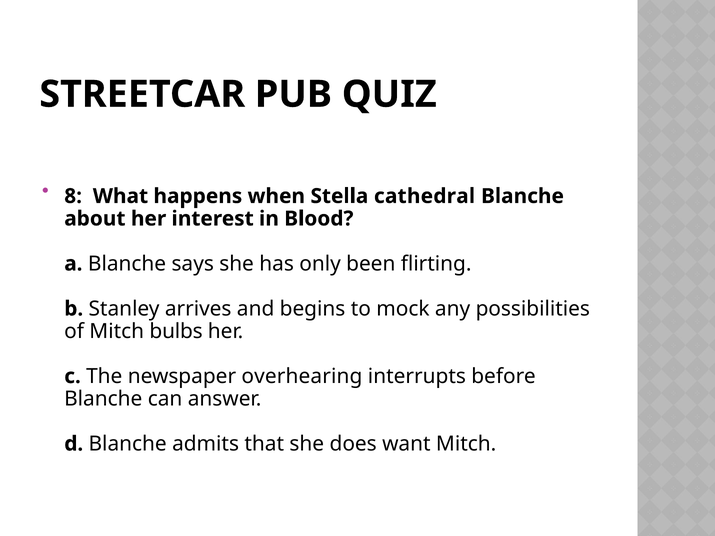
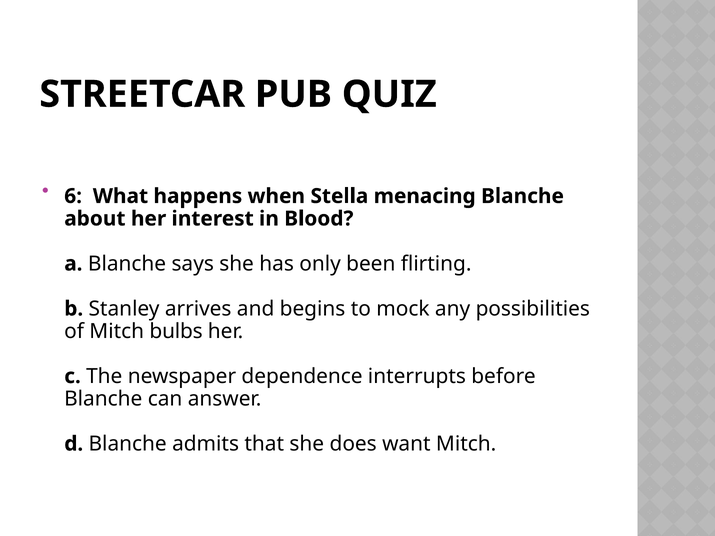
8: 8 -> 6 (73, 196)
cathedral: cathedral -> menacing (425, 196)
overhearing: overhearing -> dependence (302, 376)
